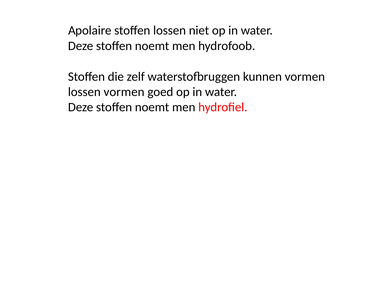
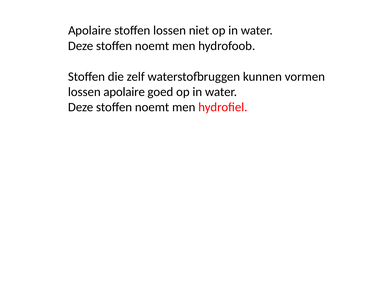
lossen vormen: vormen -> apolaire (124, 92)
